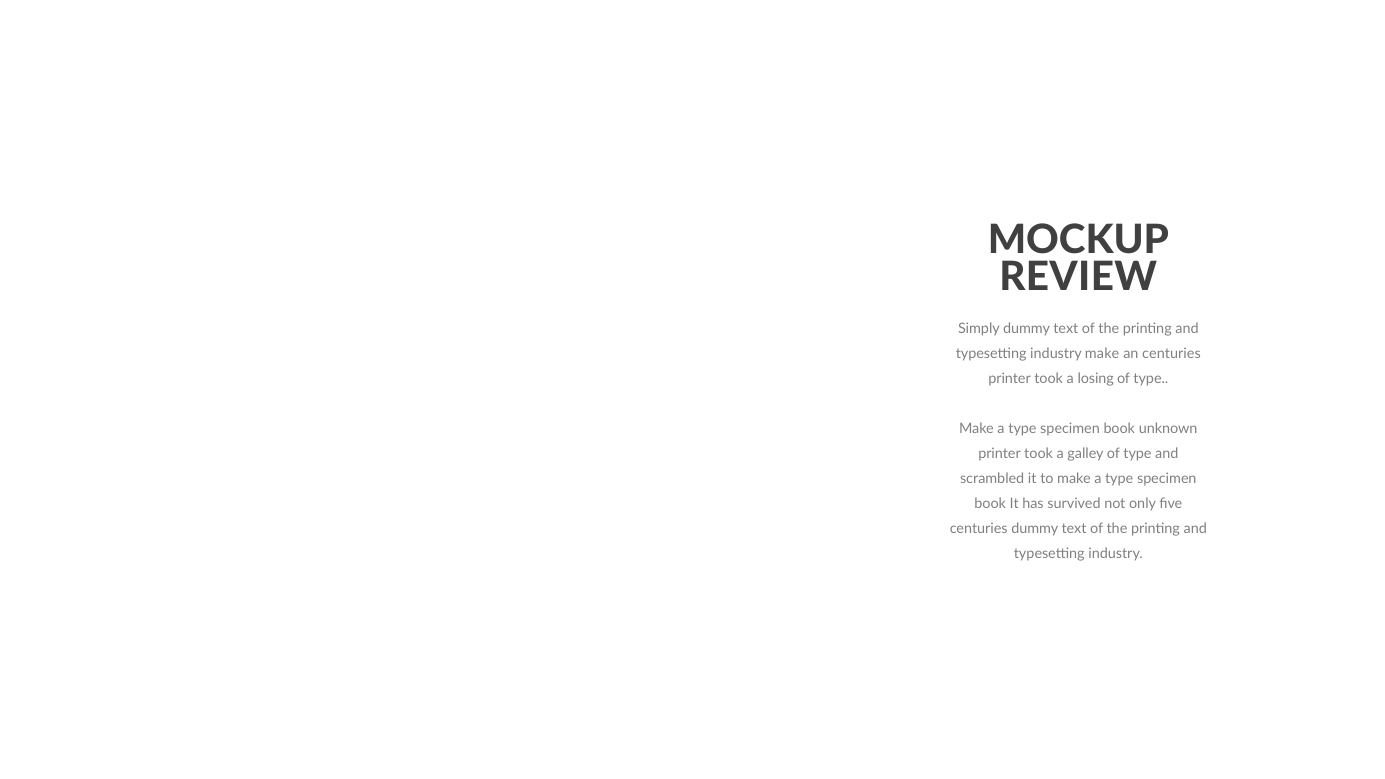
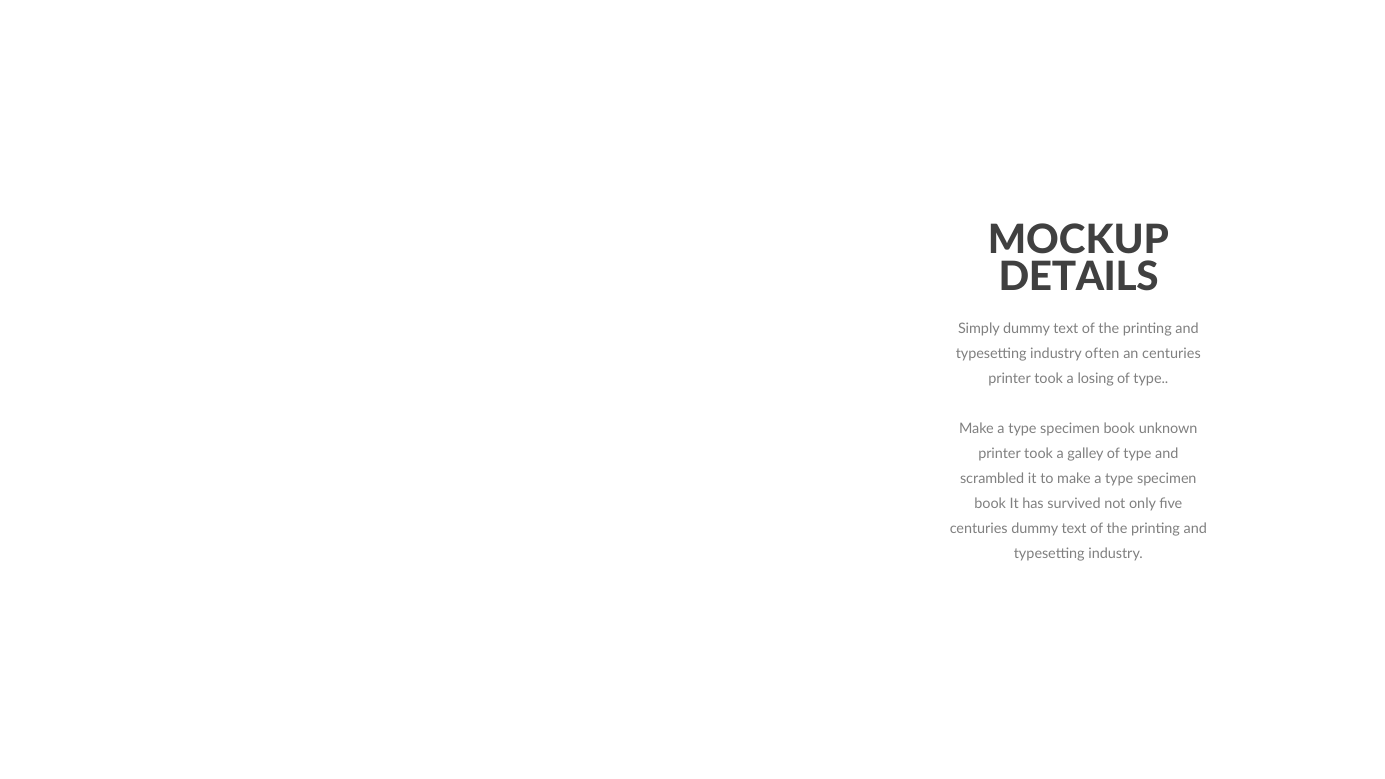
REVIEW: REVIEW -> DETAILS (1079, 277)
industry make: make -> often (1102, 354)
